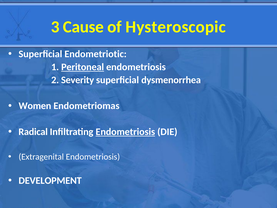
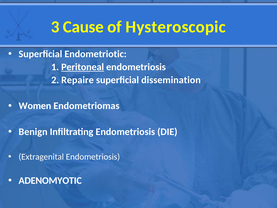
Severity: Severity -> Repaire (77, 80)
dysmenorrhea: dysmenorrhea -> dissemination (171, 80)
Radical: Radical -> Benign (33, 132)
Endometriosis underline: present -> none (125, 132)
DEVELOPMENT: DEVELOPMENT -> ADENOMYOTIC (50, 180)
